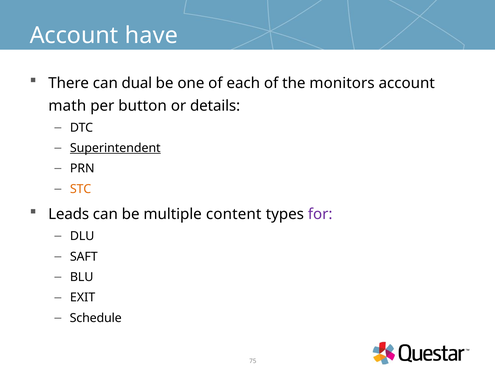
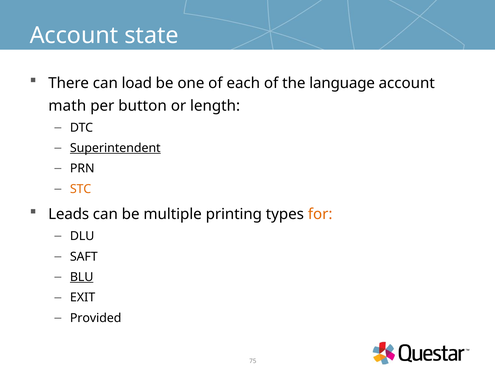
have: have -> state (152, 35)
dual: dual -> load (137, 83)
monitors: monitors -> language (342, 83)
details: details -> length (215, 106)
content: content -> printing (234, 214)
for colour: purple -> orange (320, 214)
BLU underline: none -> present (82, 277)
Schedule: Schedule -> Provided (96, 318)
